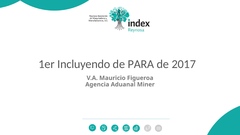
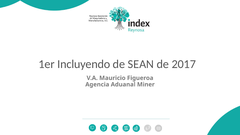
PARA: PARA -> SEAN (141, 64)
